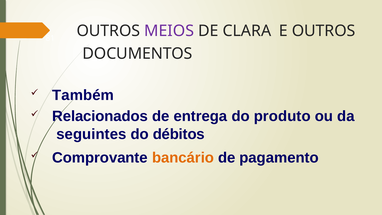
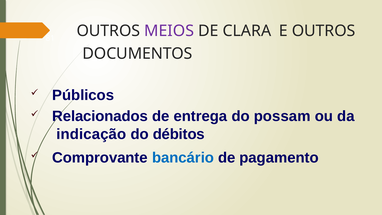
Também: Também -> Públicos (83, 95)
produto: produto -> possam (282, 116)
seguintes: seguintes -> indicação (91, 134)
bancário colour: orange -> blue (183, 158)
